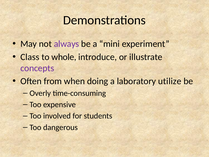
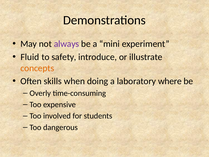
Class: Class -> Fluid (30, 57)
whole: whole -> safety (64, 57)
concepts colour: purple -> orange (37, 68)
from: from -> skills (53, 81)
utilize: utilize -> where (170, 81)
